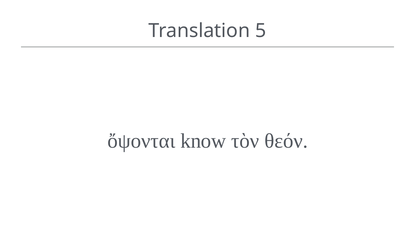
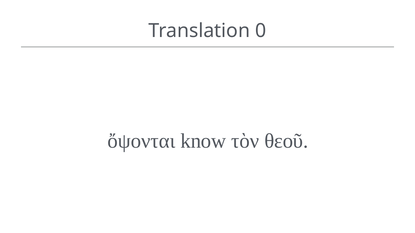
5: 5 -> 0 (261, 31)
θεόν: θεόν -> θεοῦ (286, 141)
